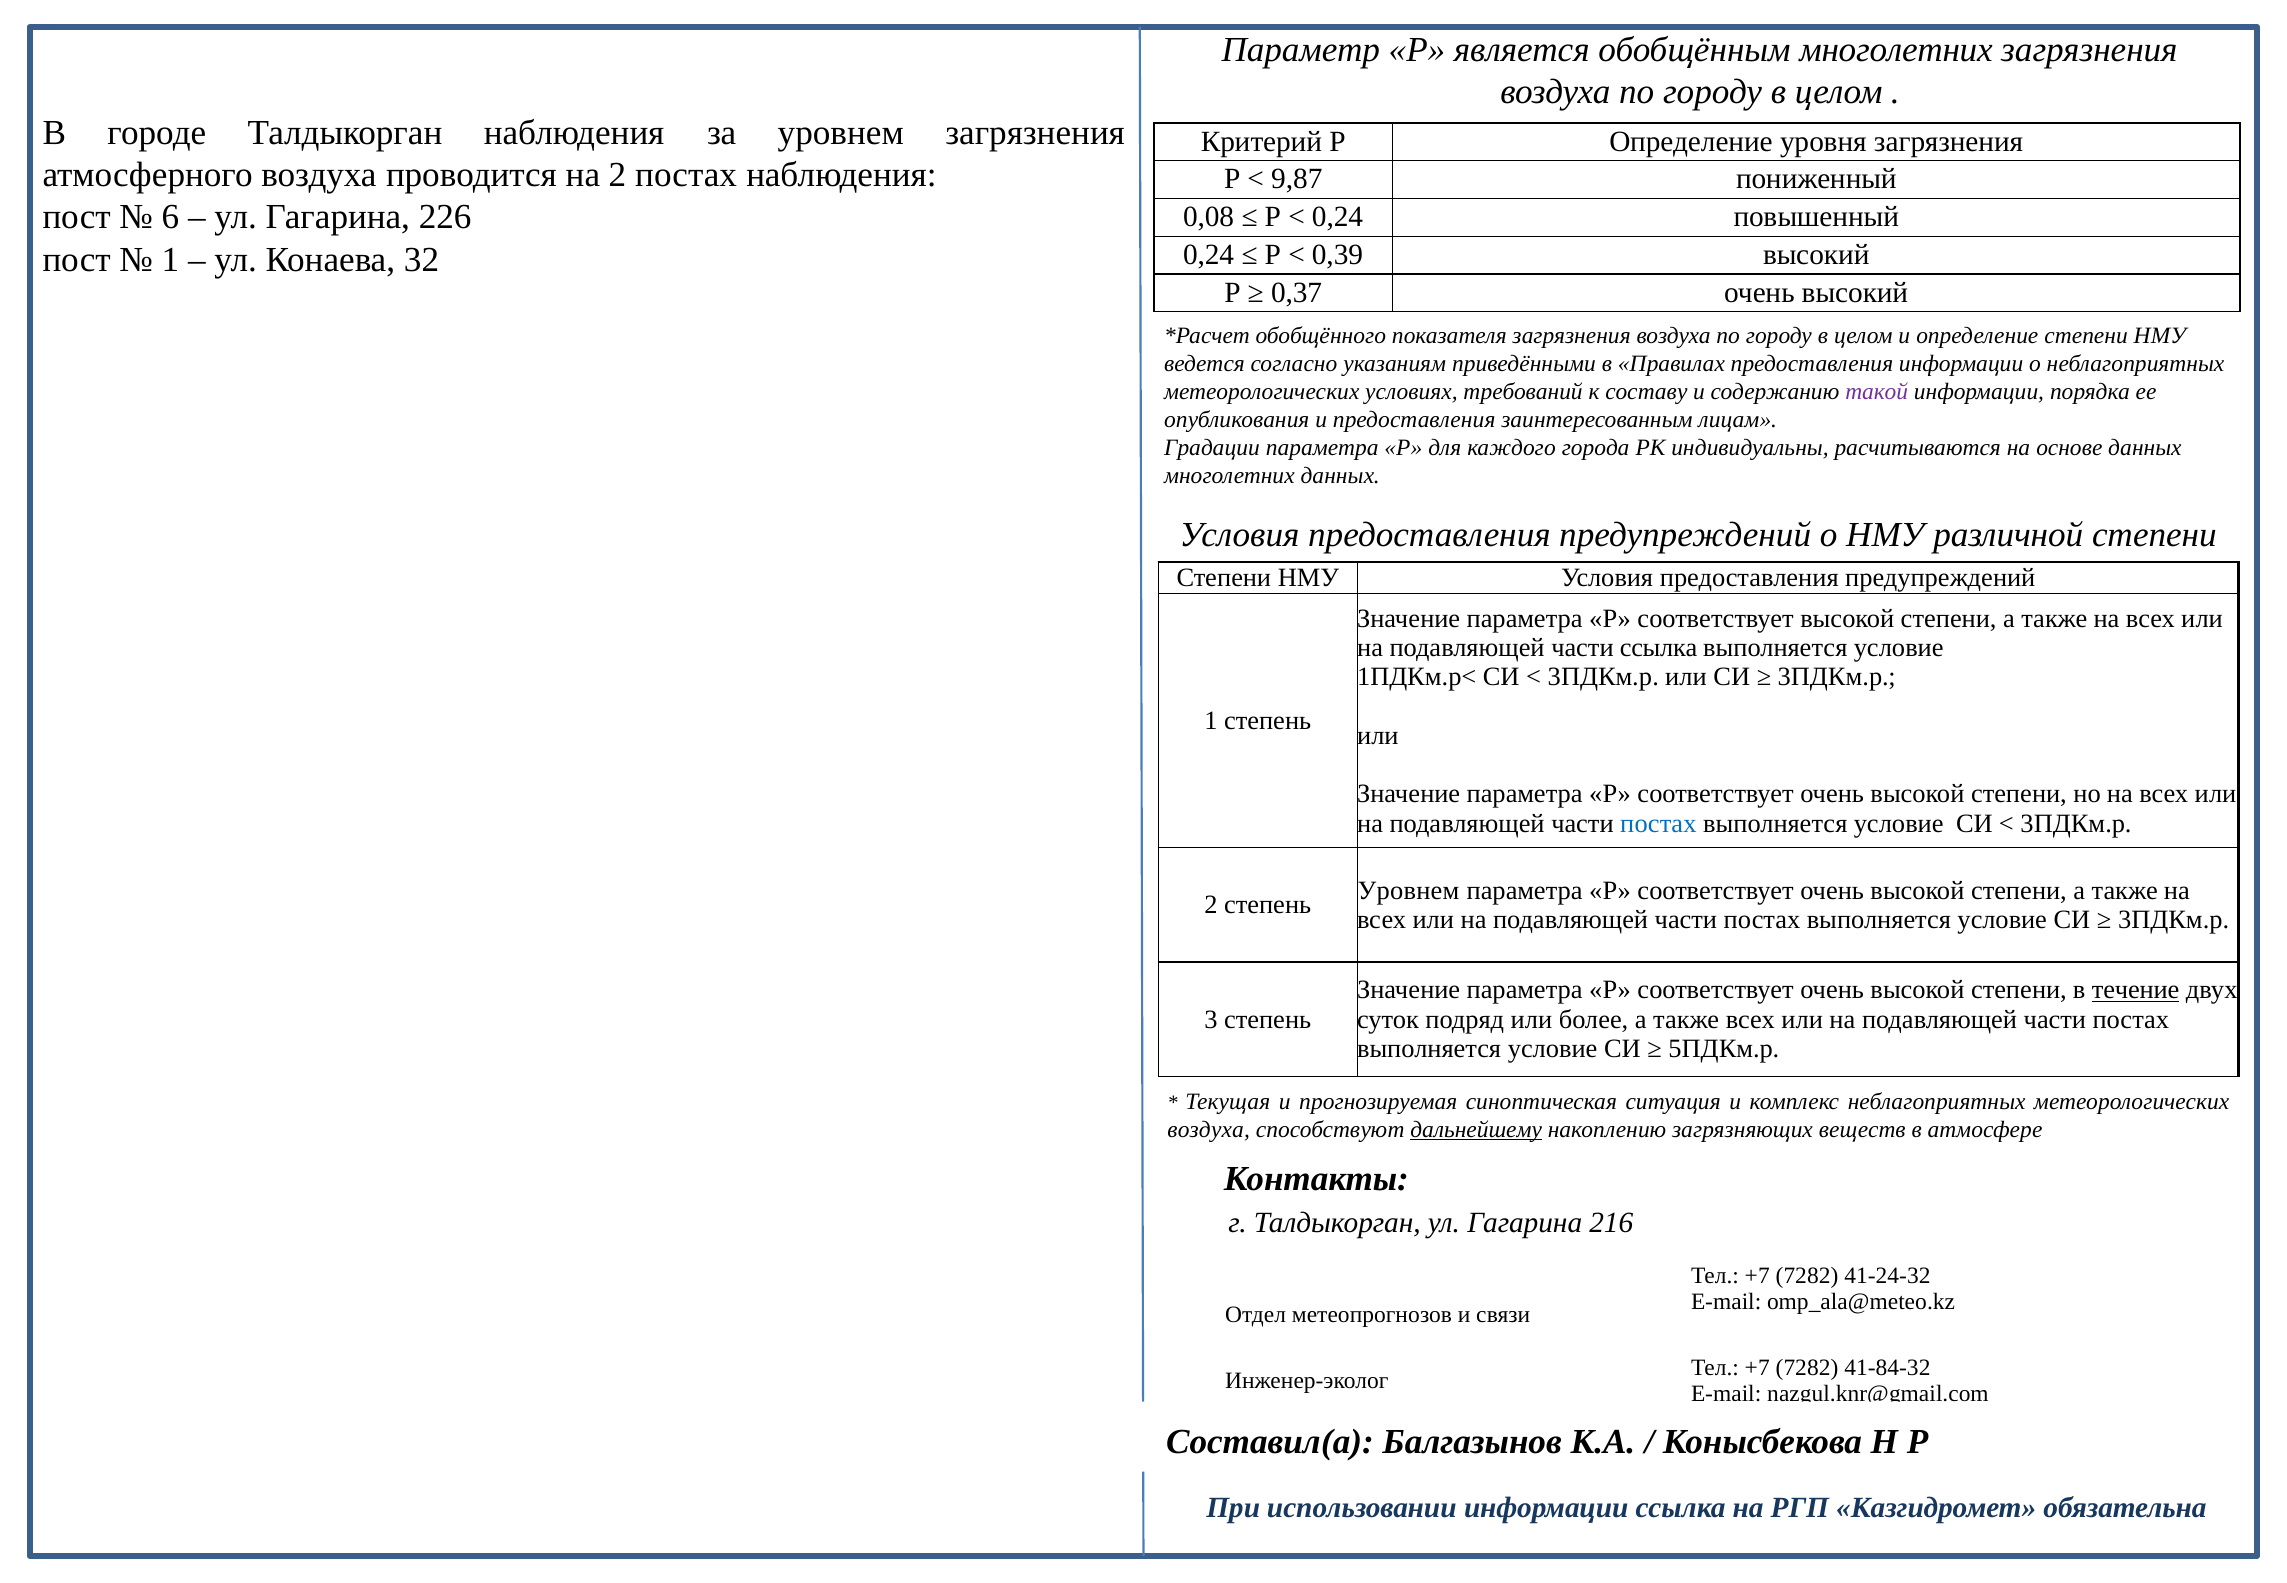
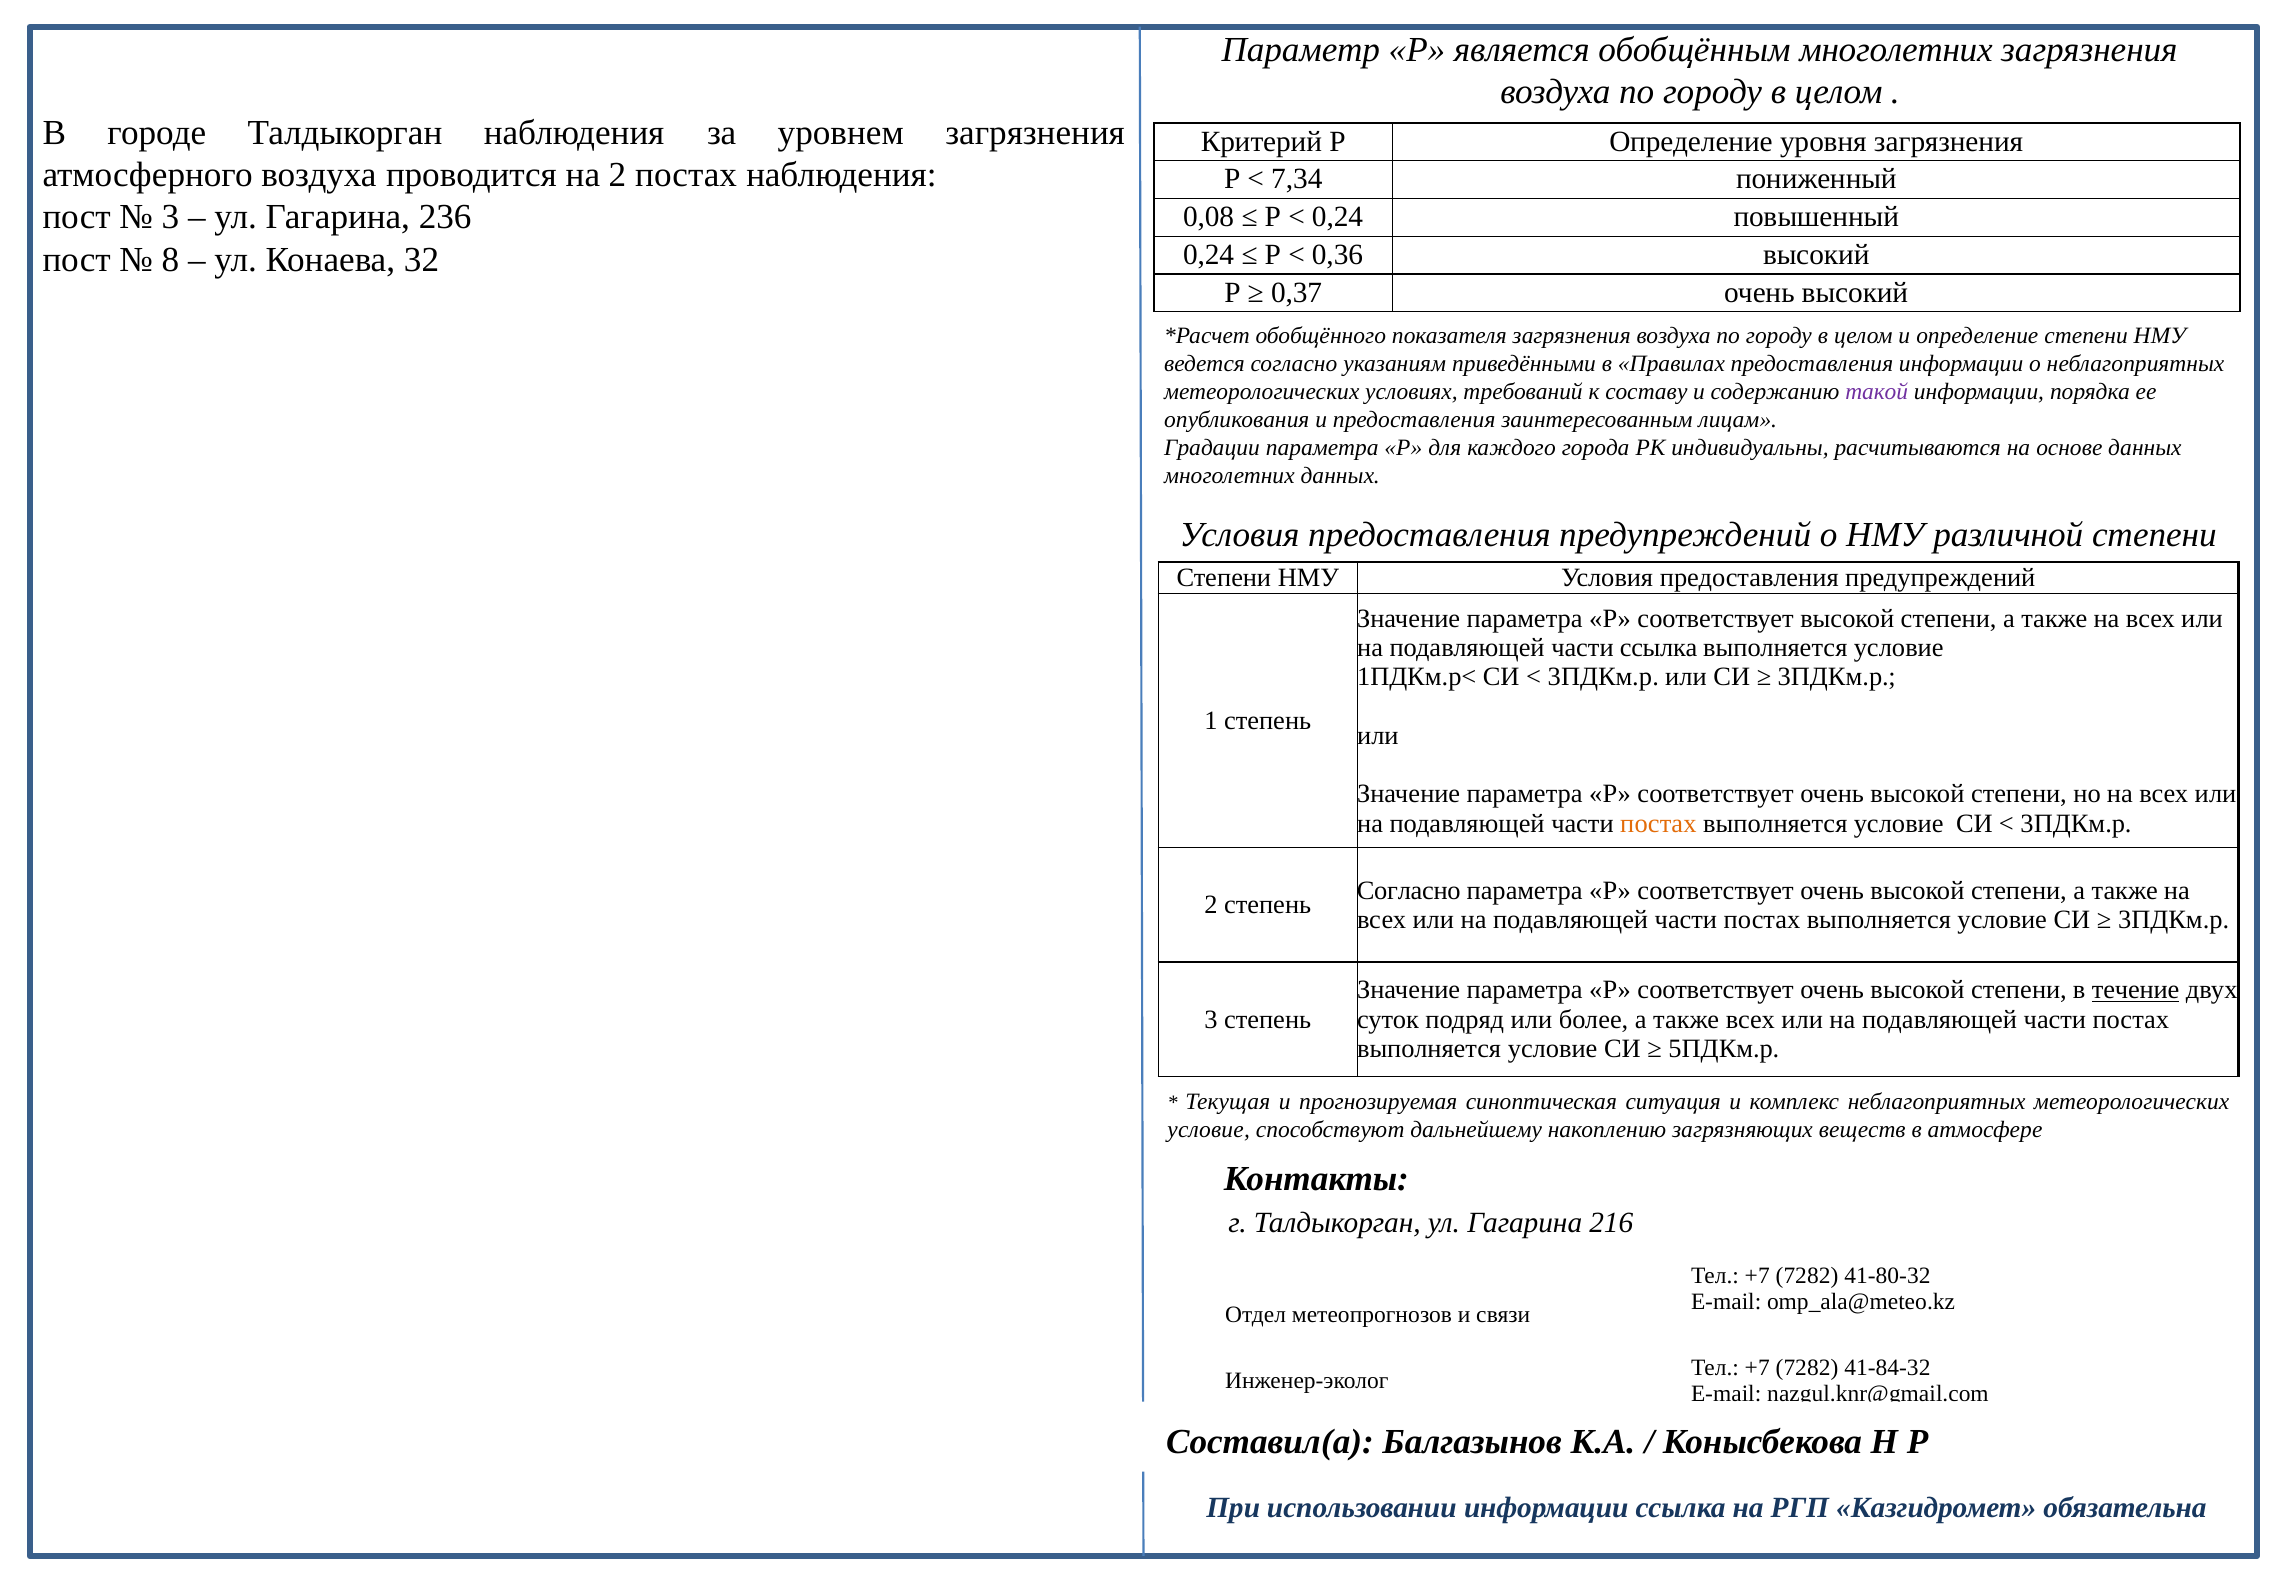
9,87: 9,87 -> 7,34 (1297, 179)
6: 6 -> 3 (170, 217)
226: 226 -> 236 (445, 217)
0,39: 0,39 -> 0,36 (1337, 255)
1: 1 -> 8 (170, 260)
постах colour: blue -> orange (1658, 823)
Уровнем: Уровнем -> Согласно (1409, 891)
воздуха: воздуха -> условие (1209, 1130)
дальнейшему underline: present -> none (1476, 1130)
41-24-32: 41-24-32 -> 41-80-32 (1887, 1276)
